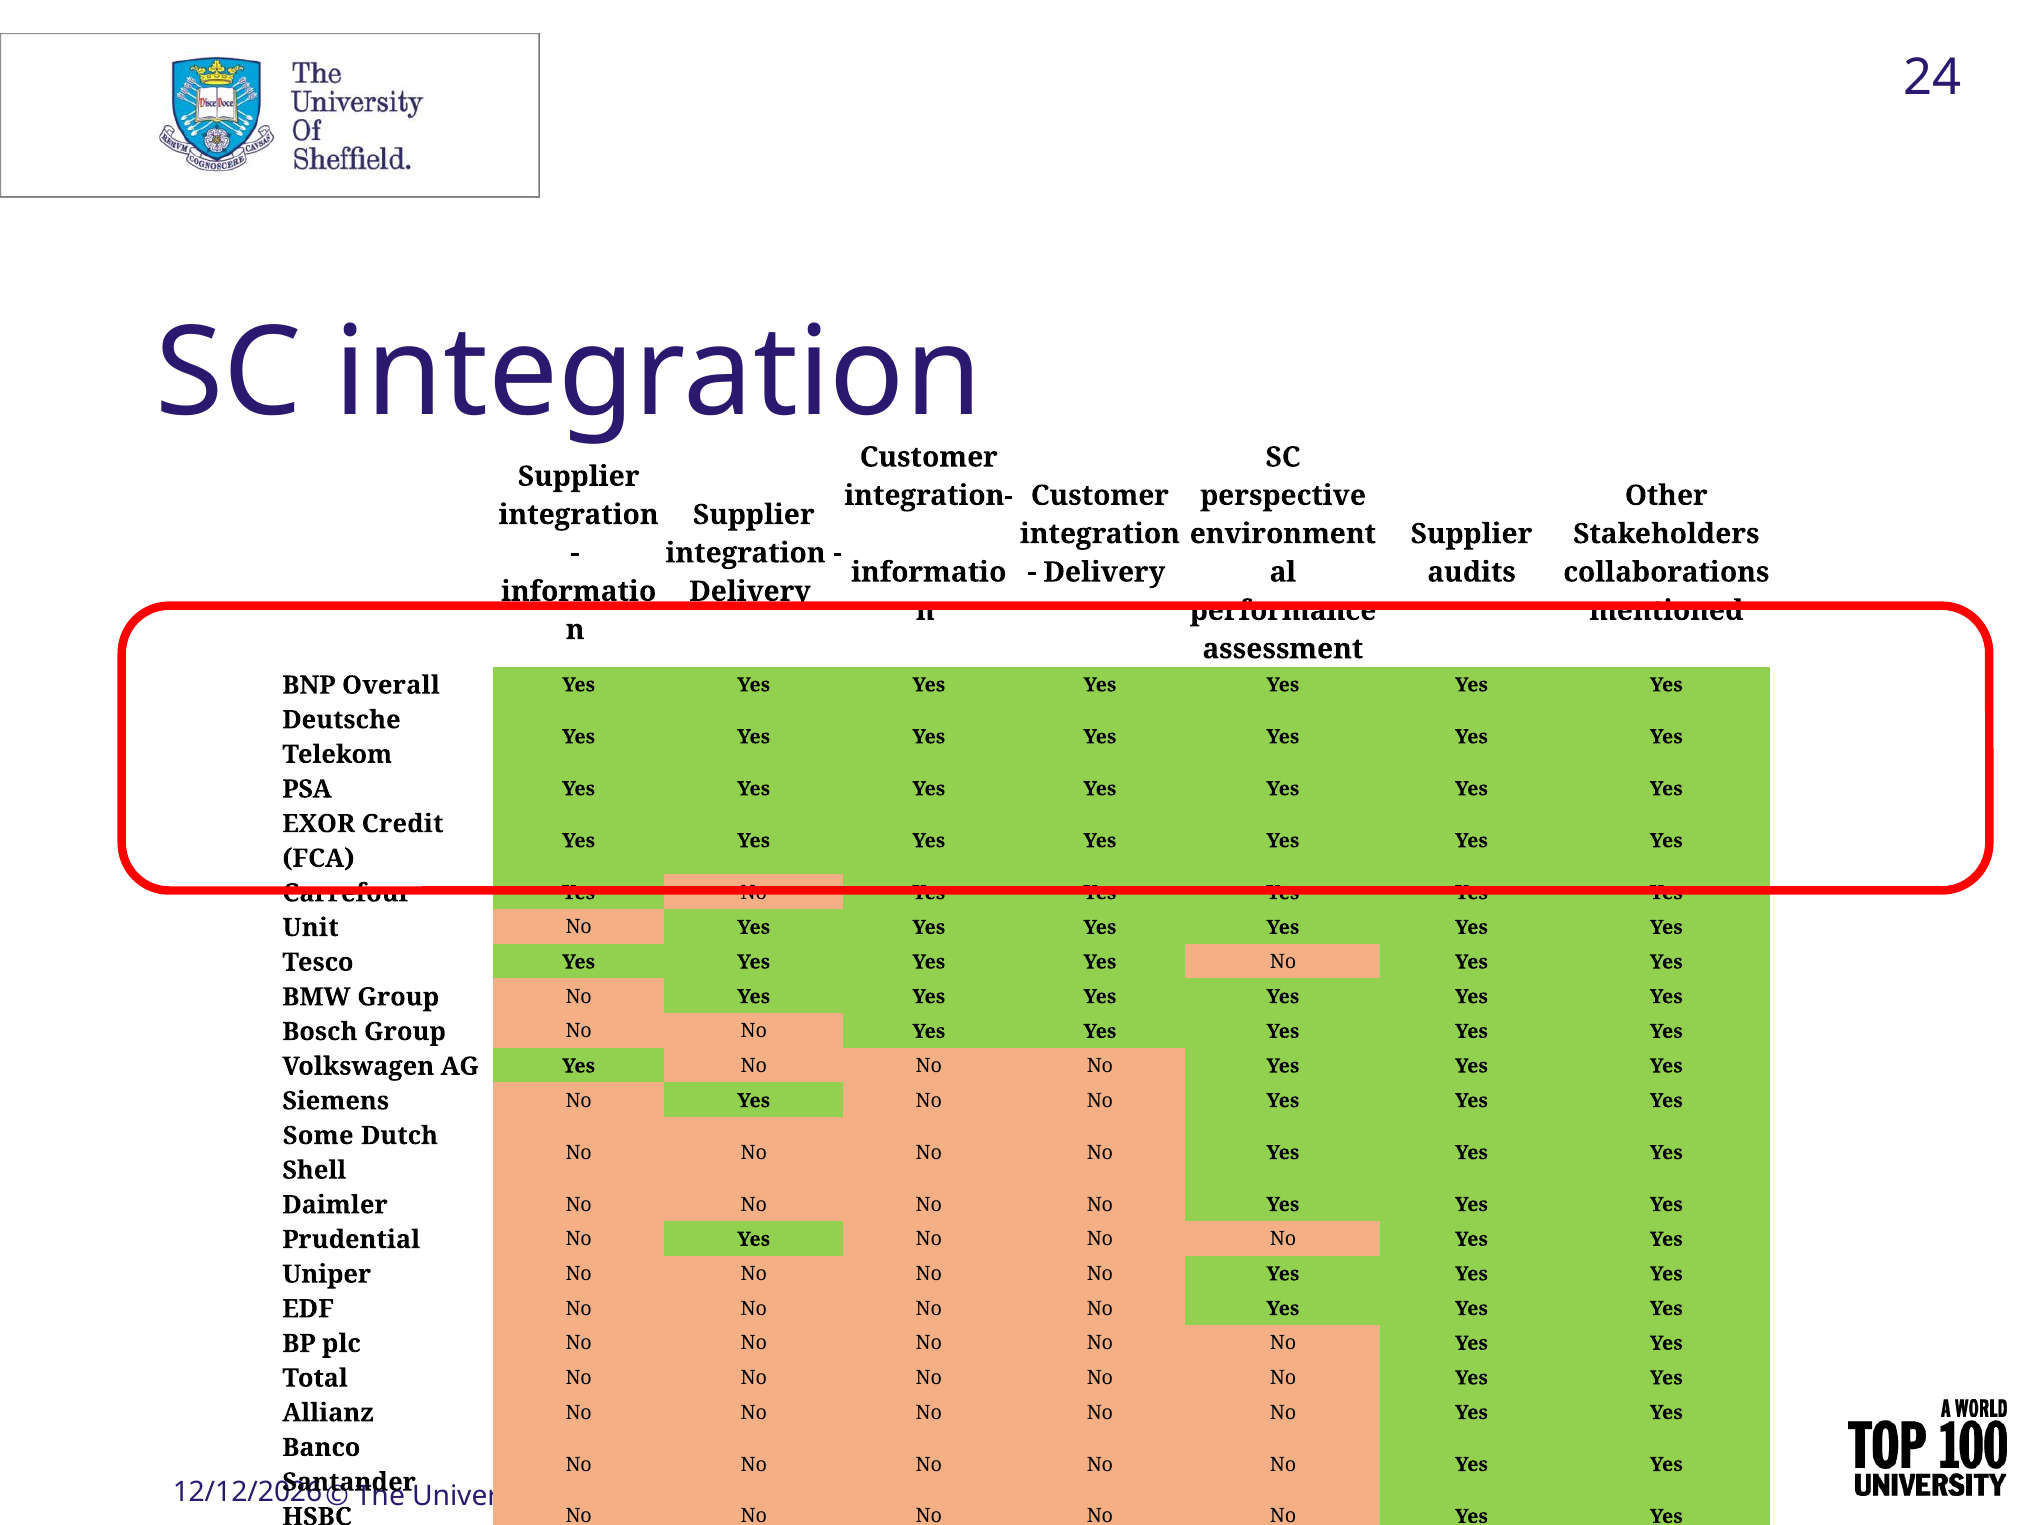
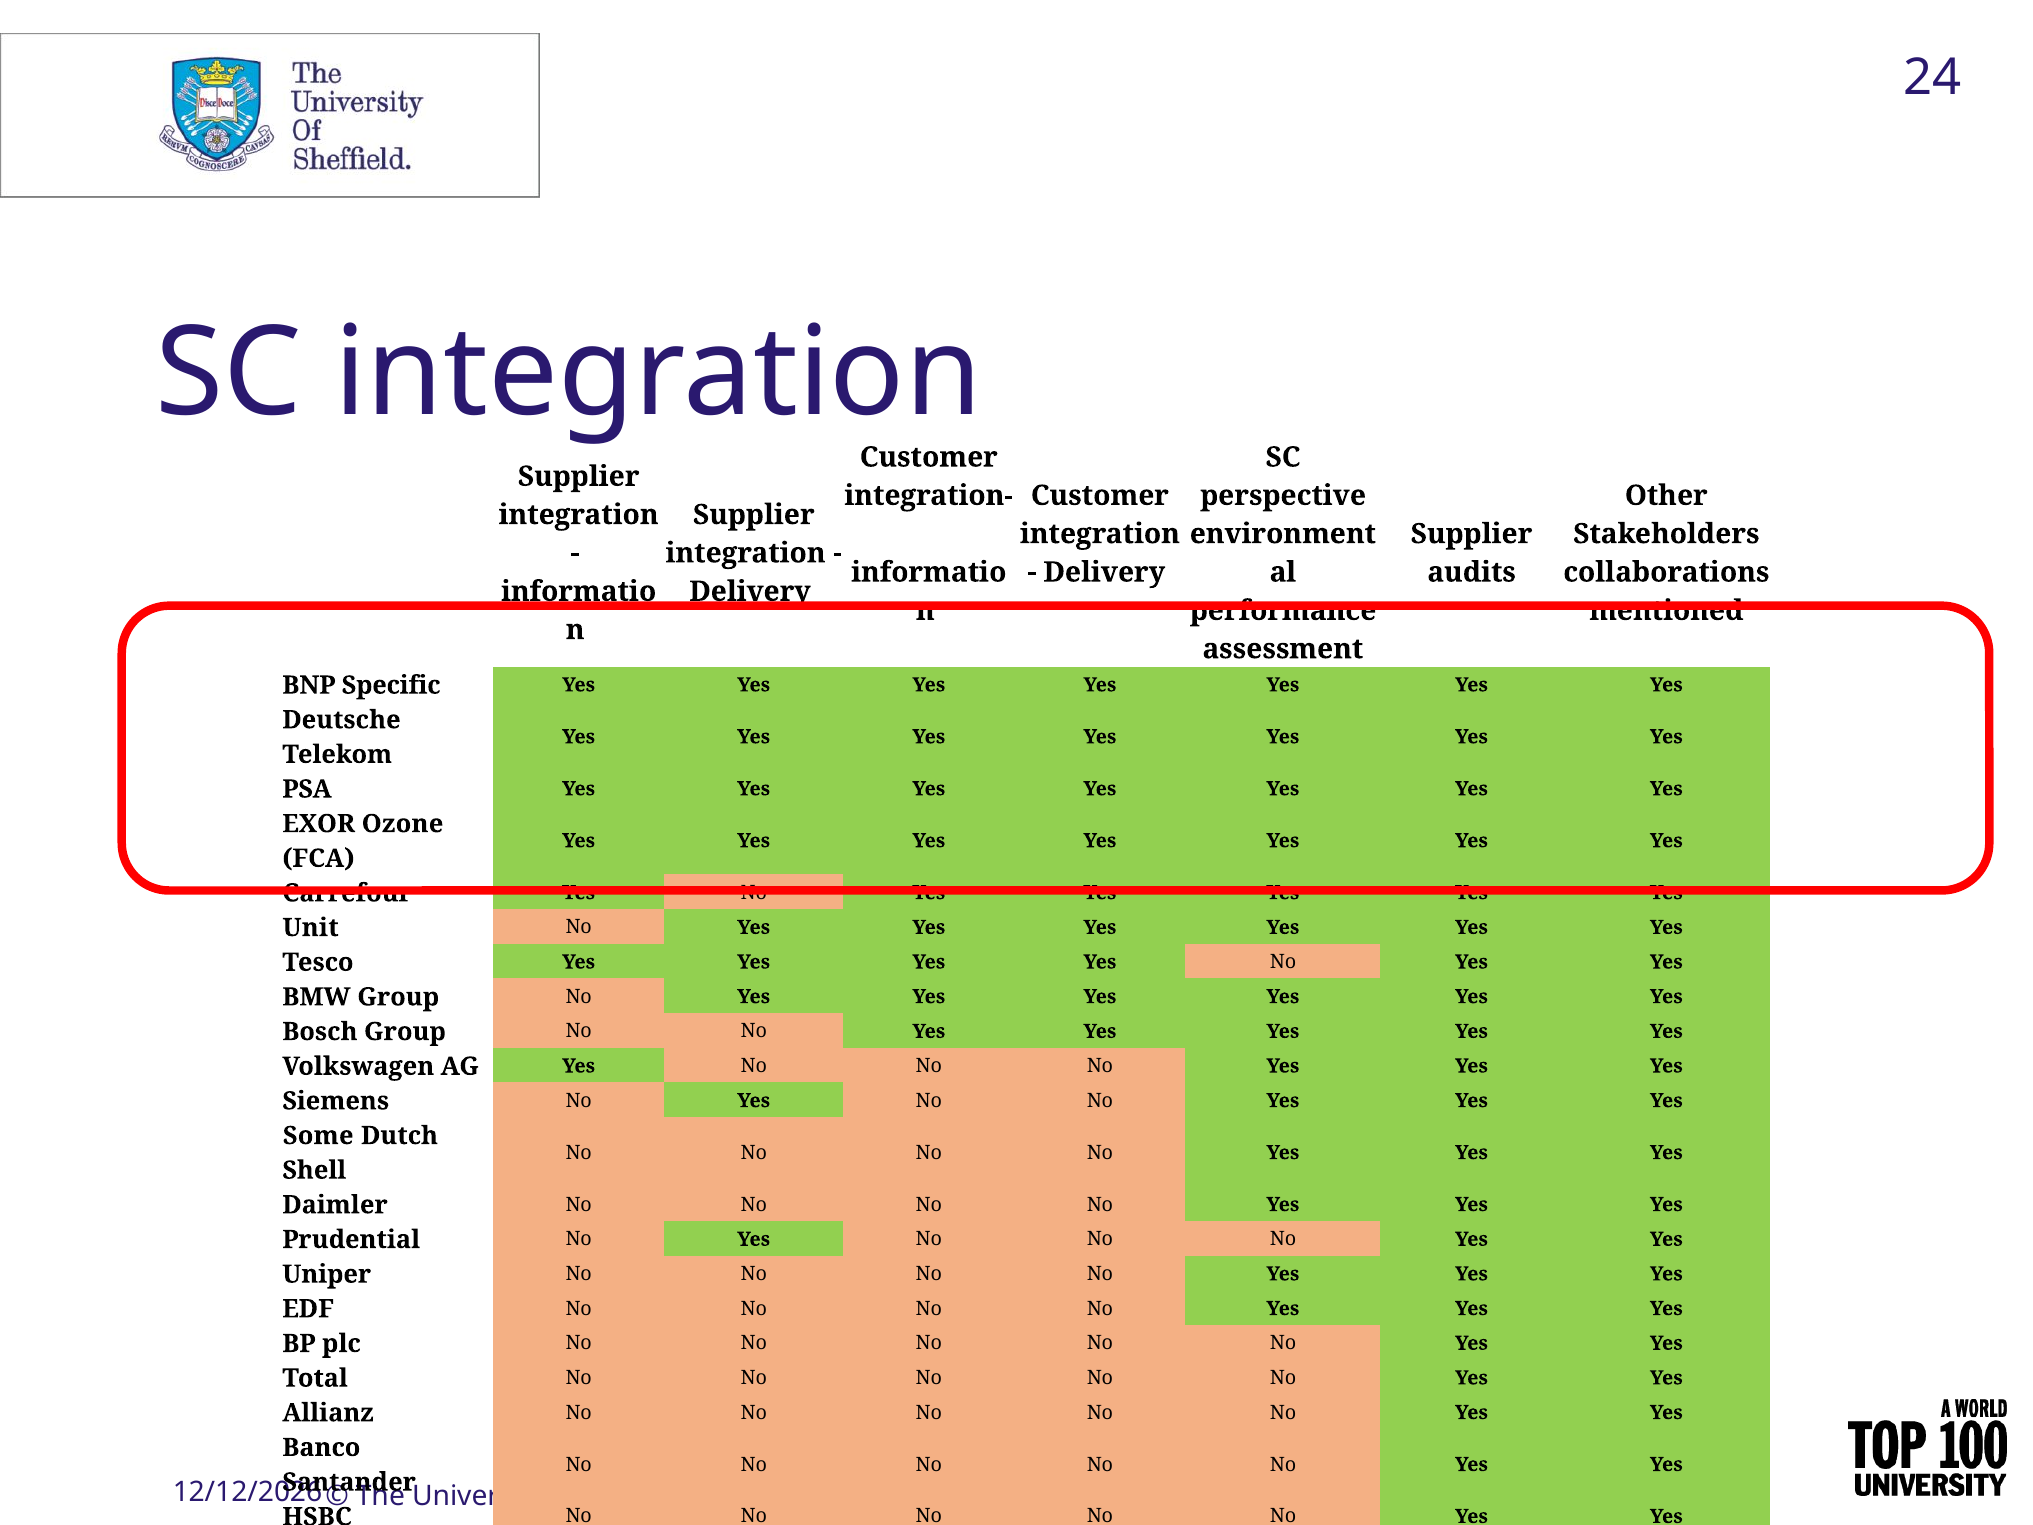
Overall: Overall -> Specific (391, 685)
EXOR Credit: Credit -> Ozone (403, 824)
